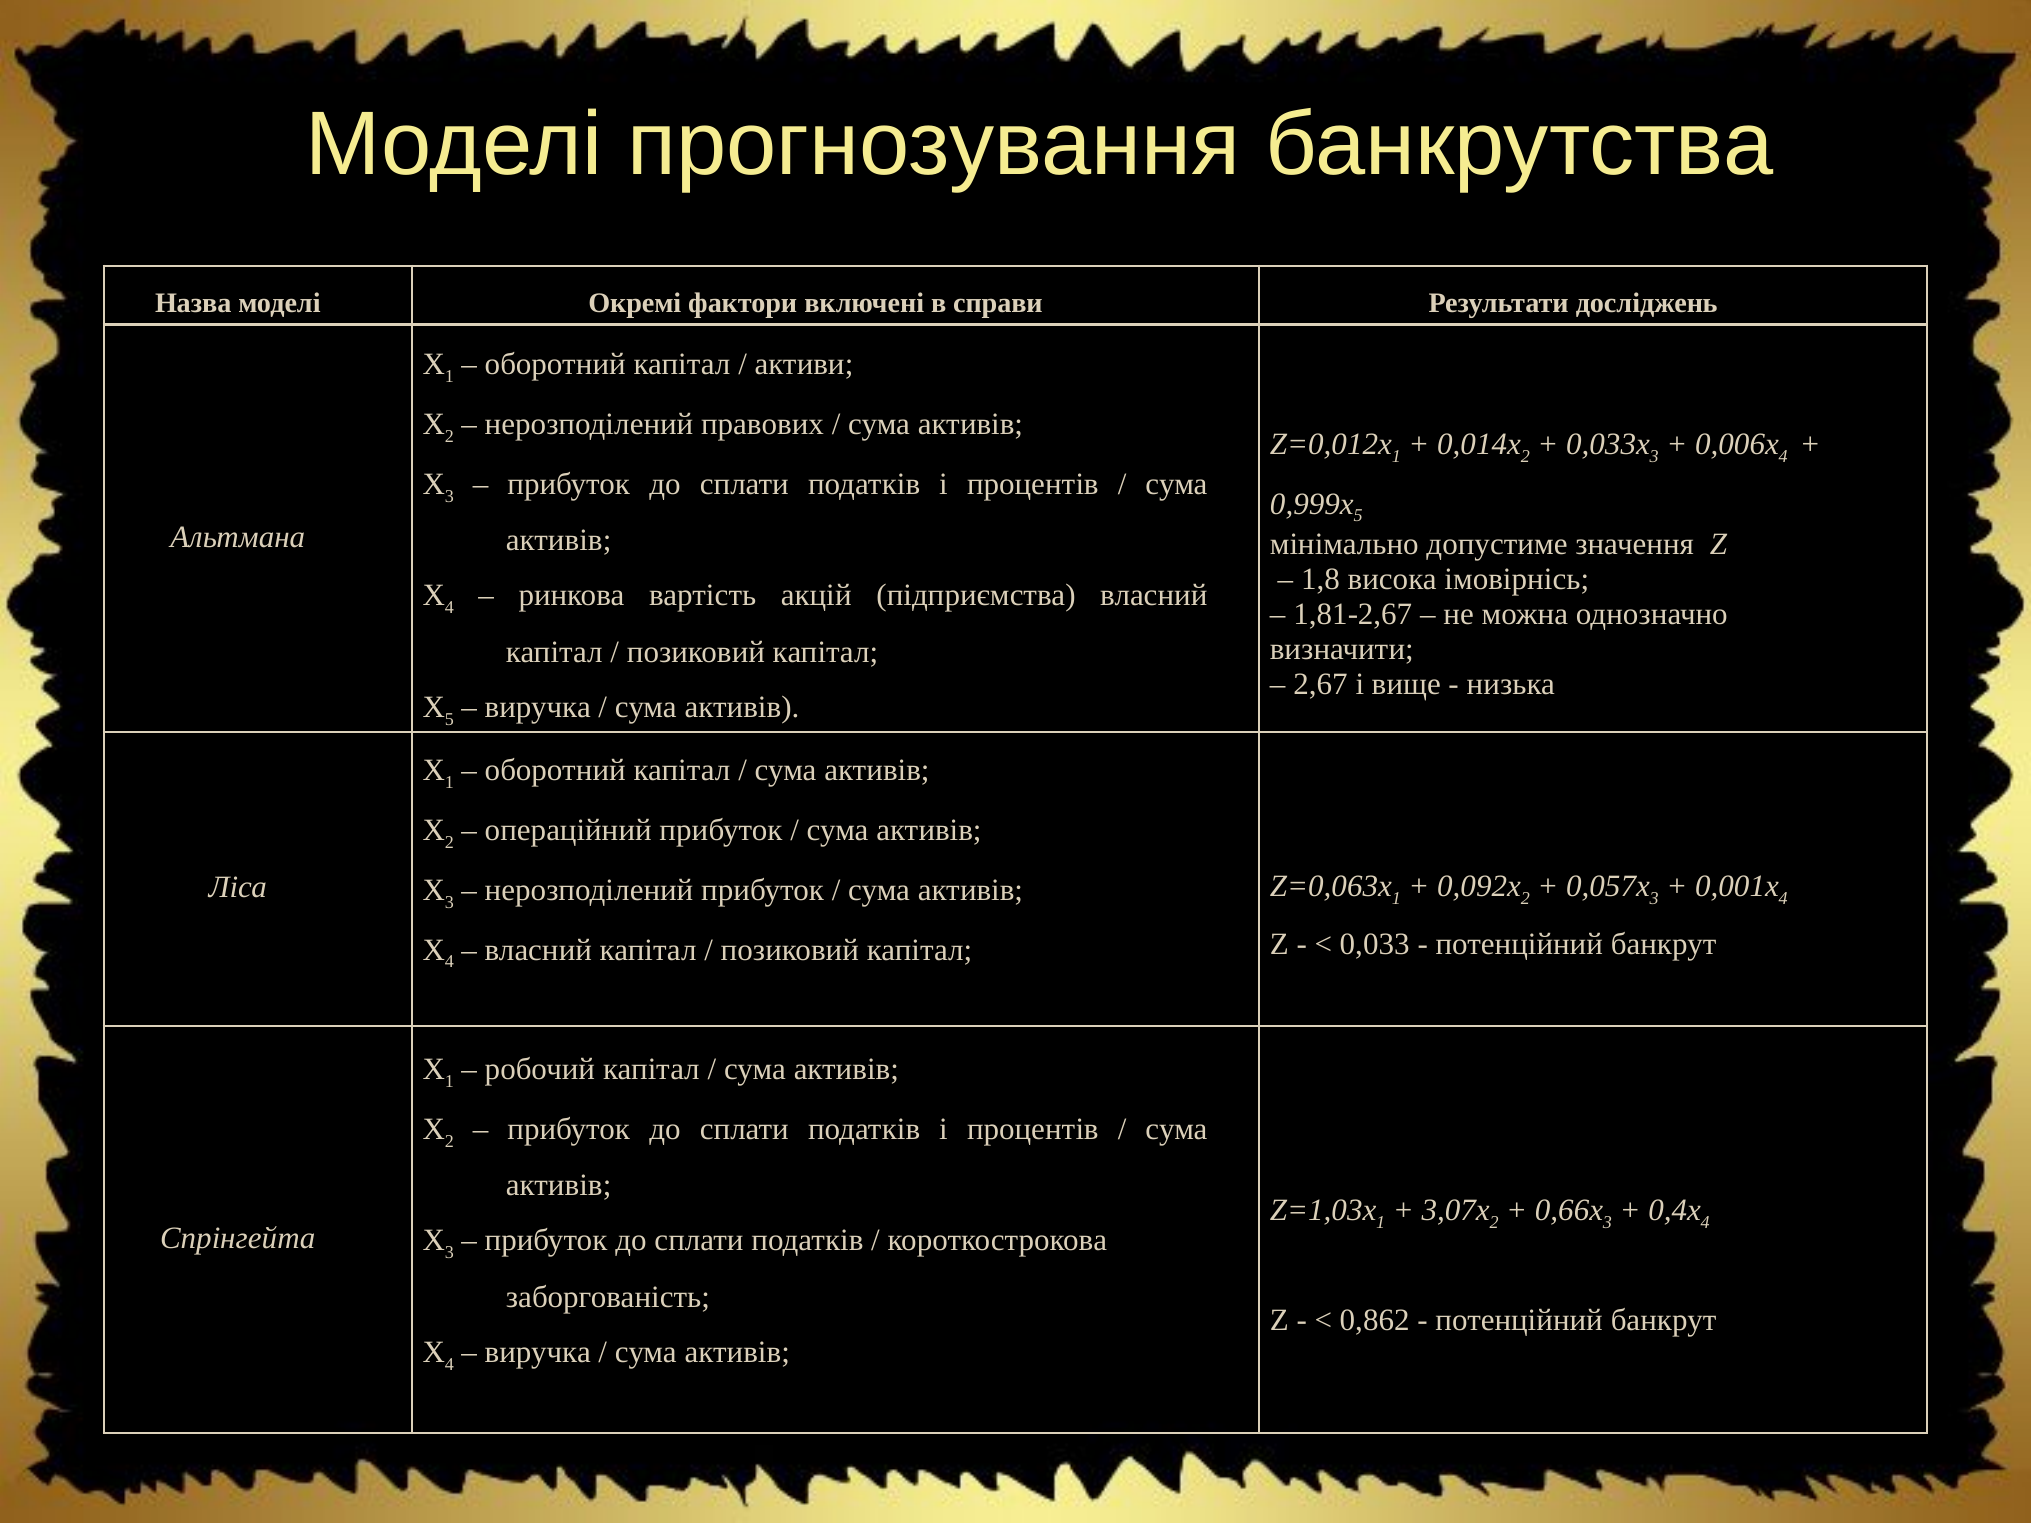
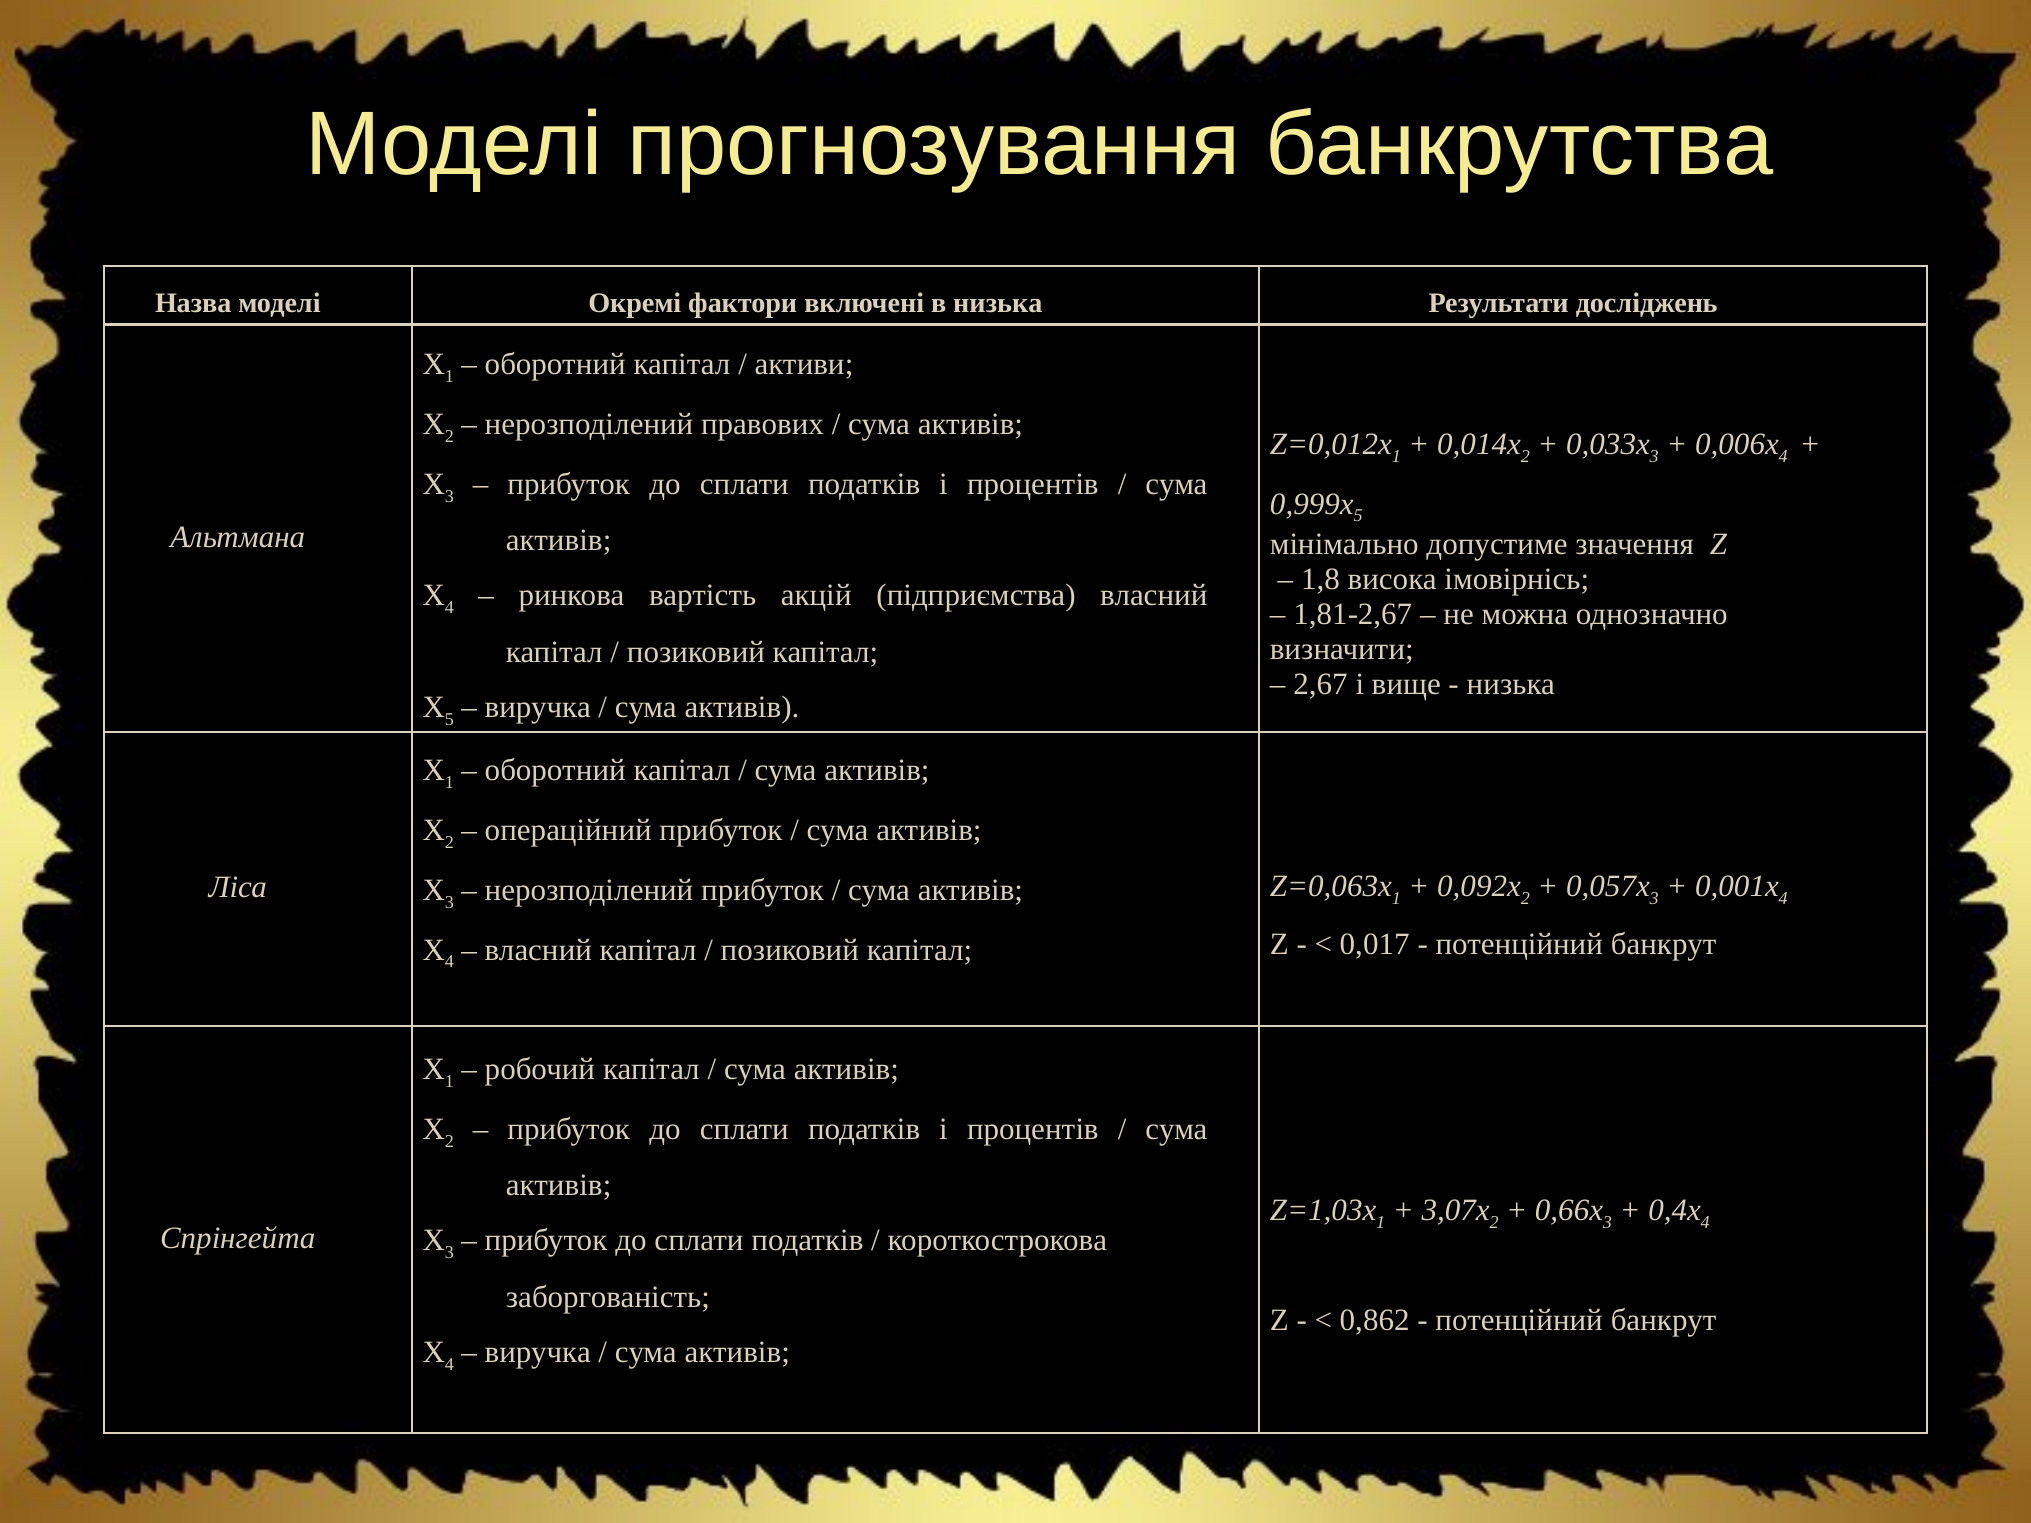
в справи: справи -> низька (998, 303)
0,033: 0,033 -> 0,017 (1375, 944)
